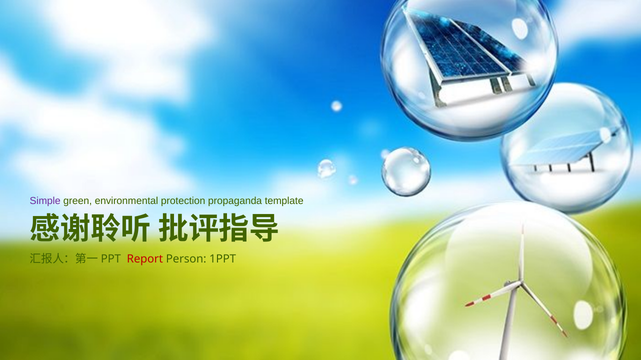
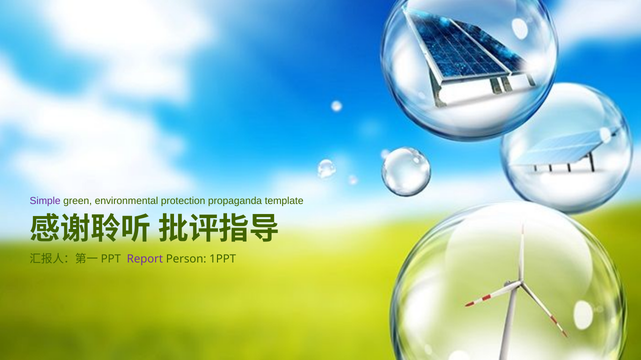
Report colour: red -> purple (145, 259)
